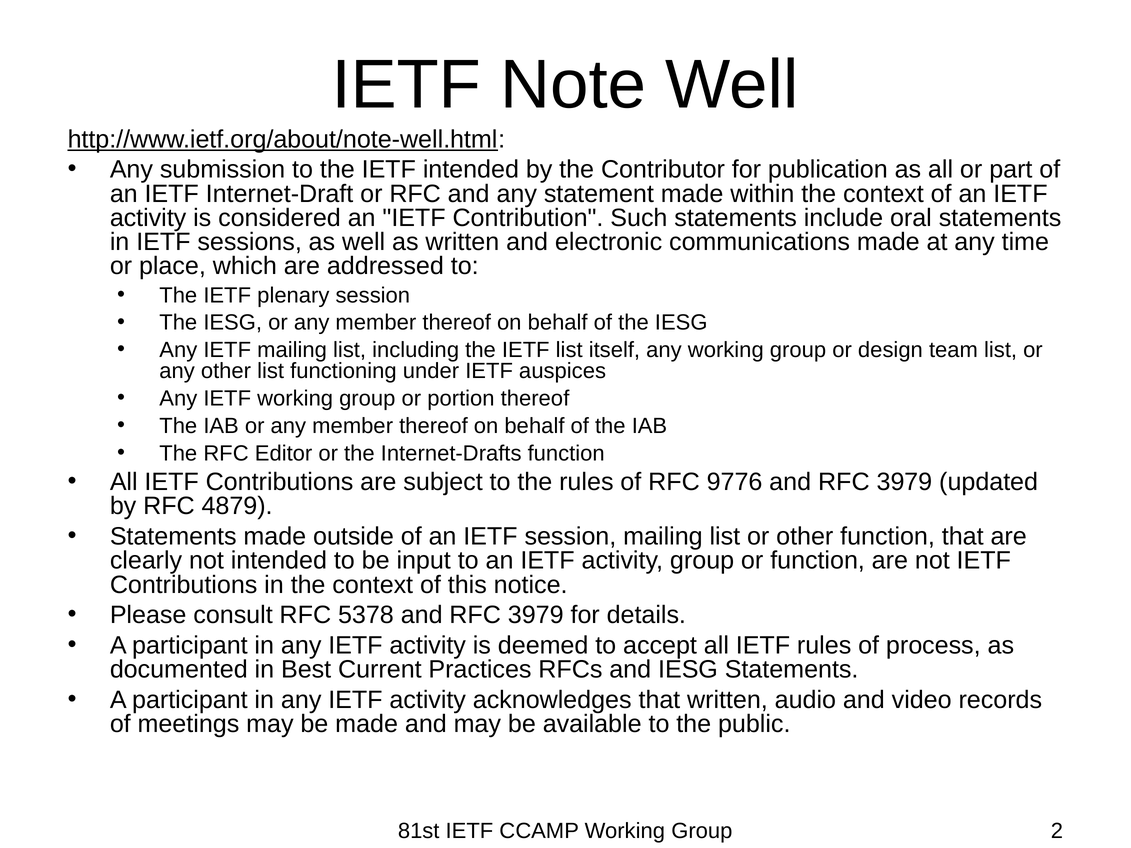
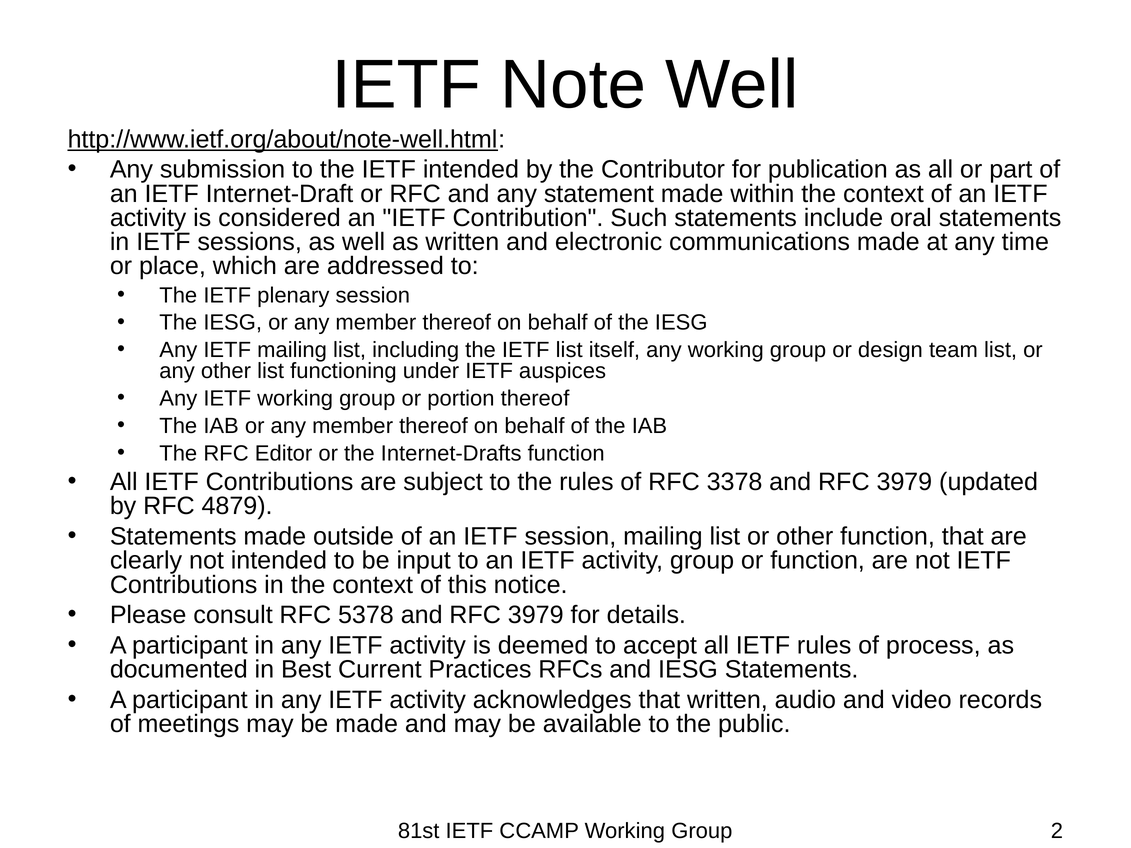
9776: 9776 -> 3378 (735, 482)
